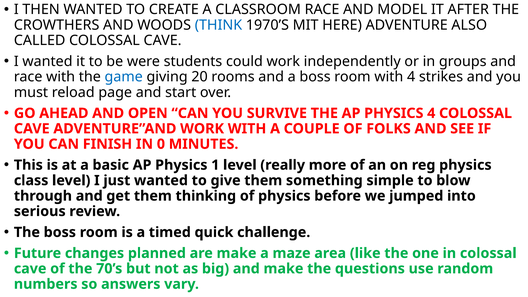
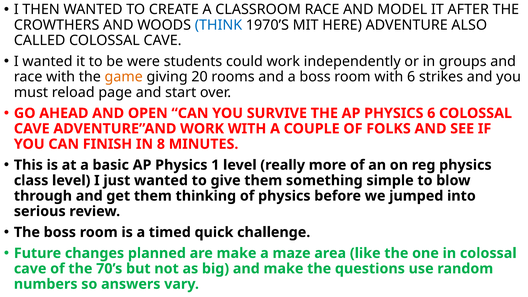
game colour: blue -> orange (124, 77)
with 4: 4 -> 6 (411, 77)
PHYSICS 4: 4 -> 6 (431, 113)
0: 0 -> 8 (161, 144)
